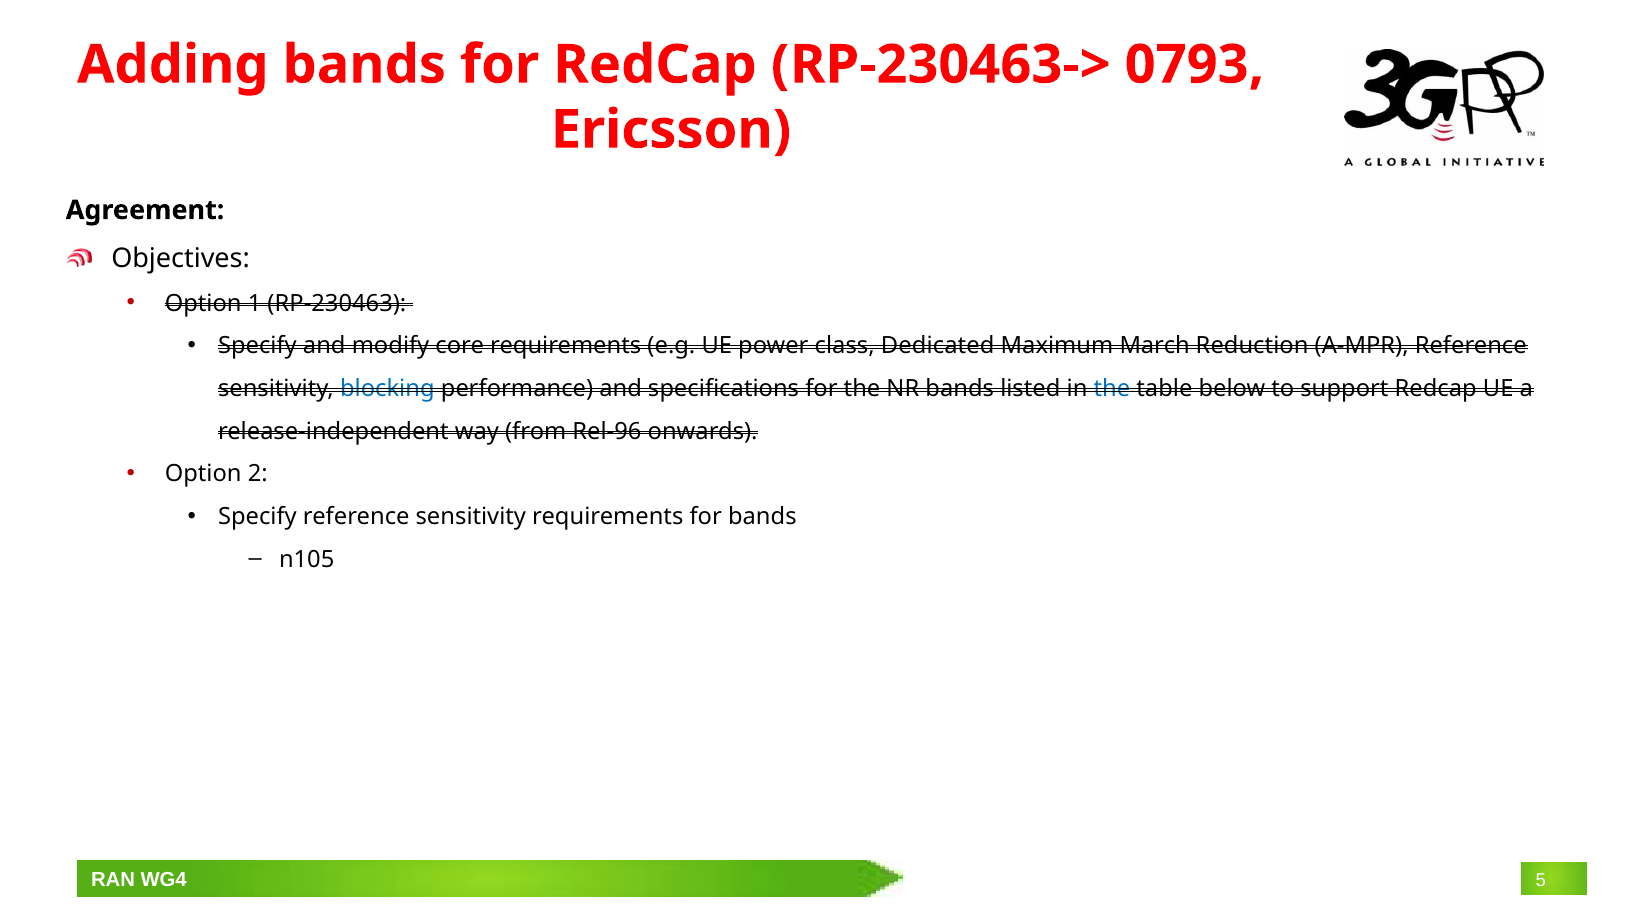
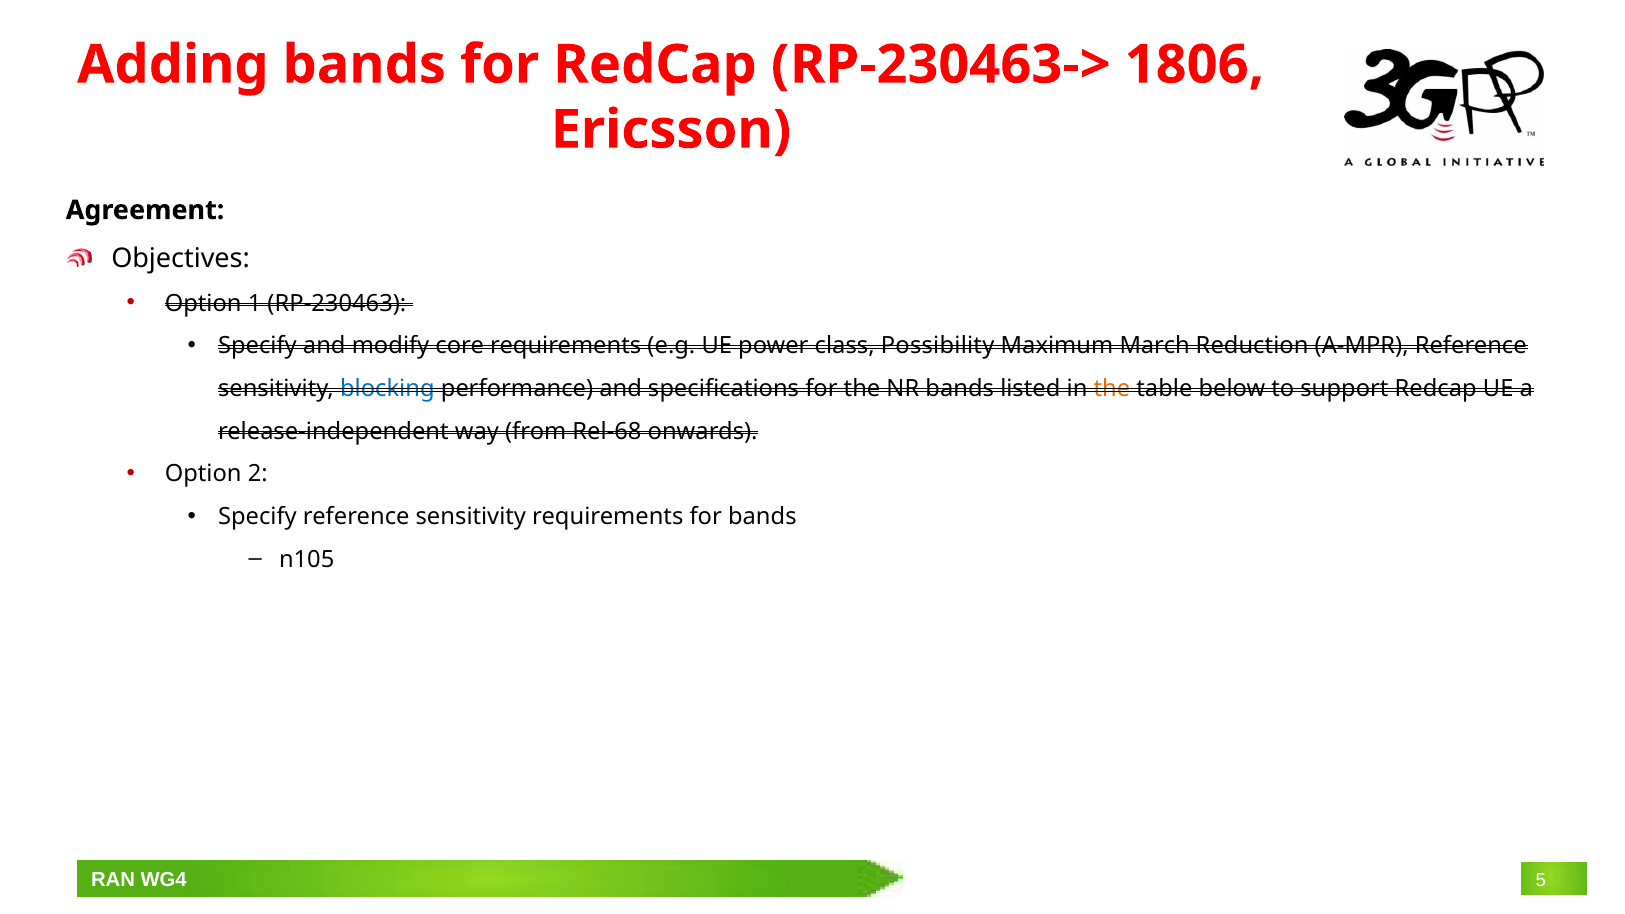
0793: 0793 -> 1806 (1194, 65)
Dedicated: Dedicated -> Possibility (938, 346)
the colour: blue -> orange (1112, 389)
Rel-96: Rel-96 -> Rel-68 (607, 431)
